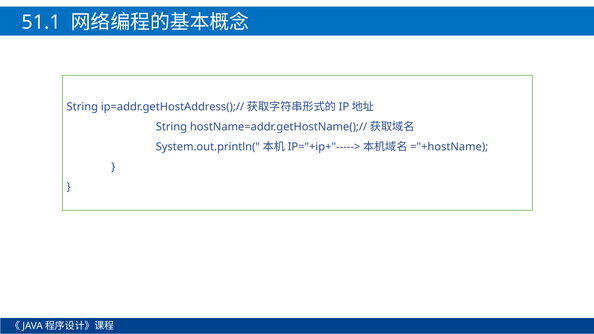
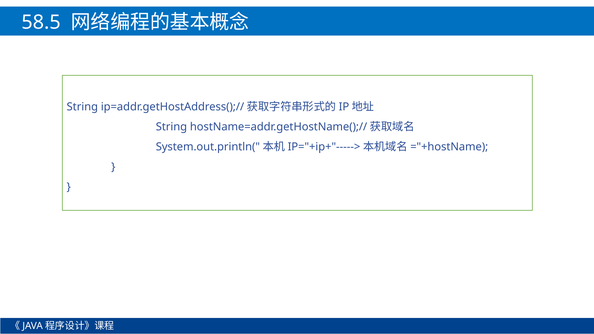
51.1: 51.1 -> 58.5 (41, 22)
